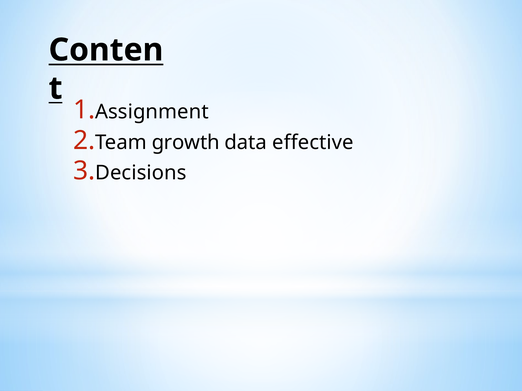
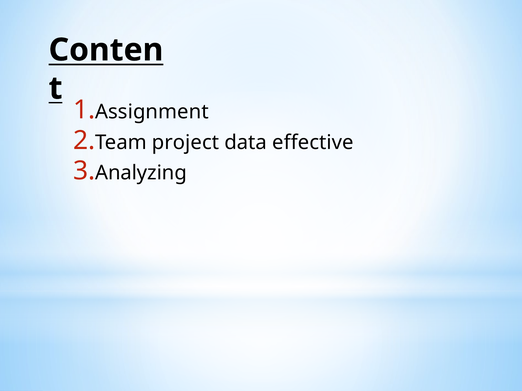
growth: growth -> project (186, 143)
Decisions: Decisions -> Analyzing (141, 173)
